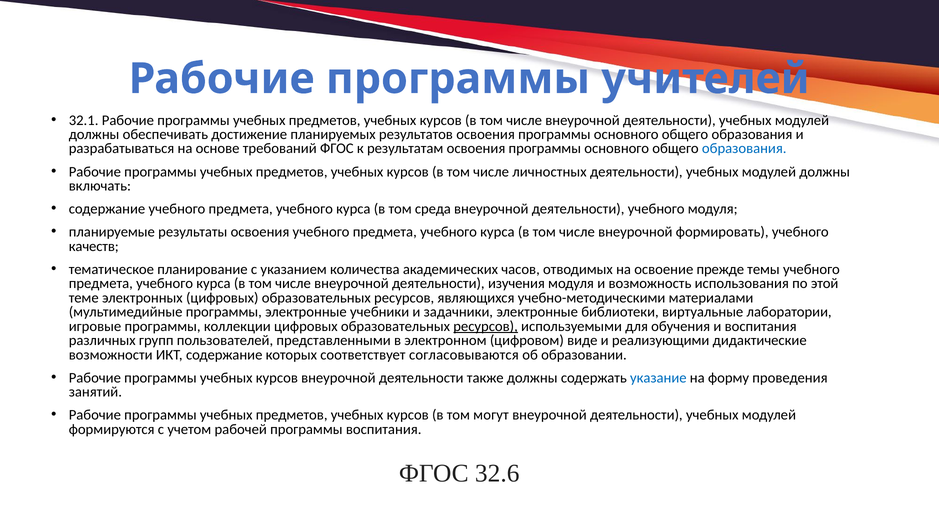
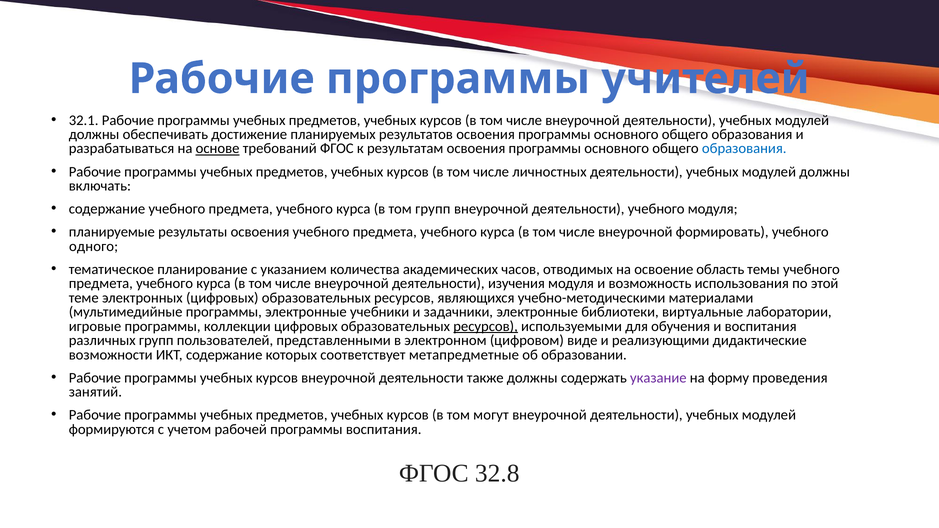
основе underline: none -> present (218, 149)
том среда: среда -> групп (433, 209)
качеств: качеств -> одного (94, 246)
прежде: прежде -> область (720, 269)
согласовываются: согласовываются -> метапредметные (464, 355)
указание colour: blue -> purple (658, 378)
32.6: 32.6 -> 32.8 (497, 473)
